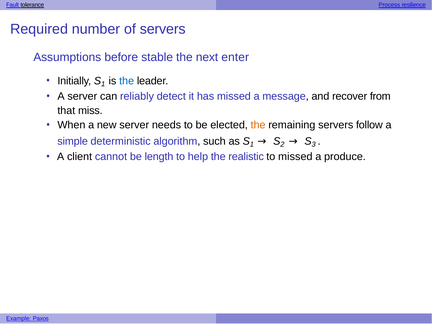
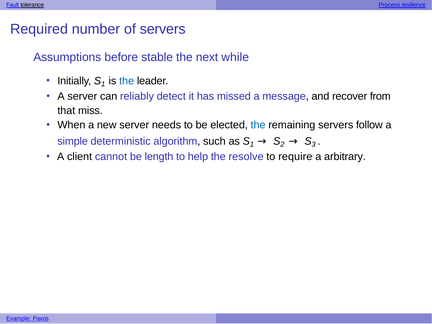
enter: enter -> while (235, 57)
the colour: orange -> blue (258, 125)
realistic: realistic -> resolve (246, 157)
to missed: missed -> require (295, 157)
produce: produce -> arbitrary (345, 157)
